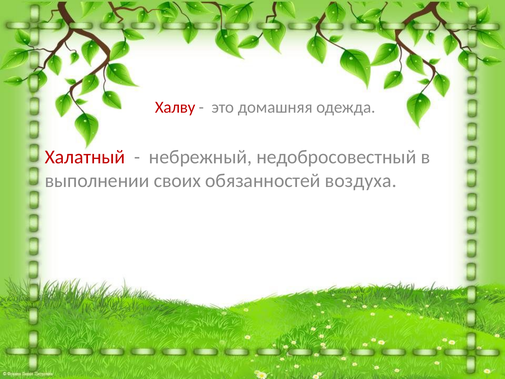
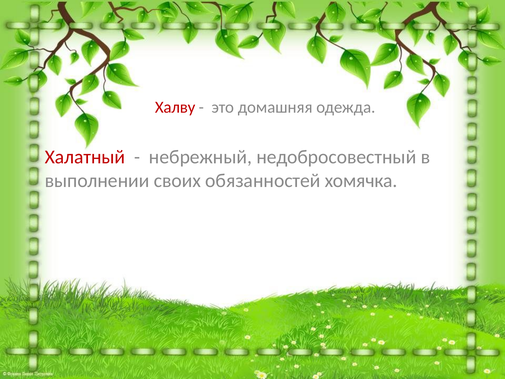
воздуха: воздуха -> хомячка (361, 180)
